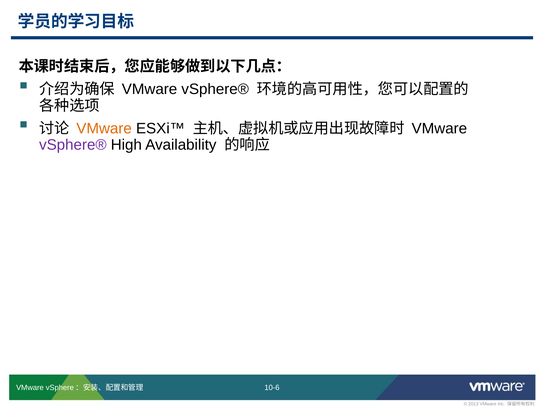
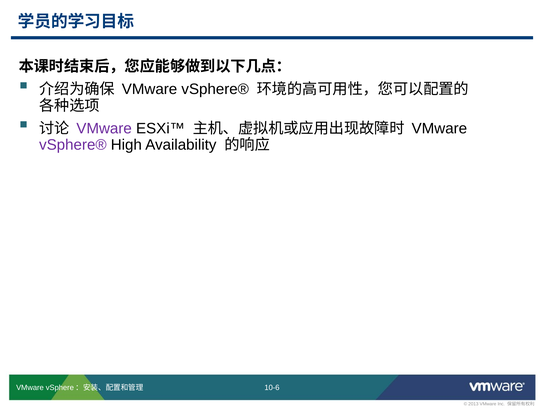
VMware colour: orange -> purple (104, 128)
